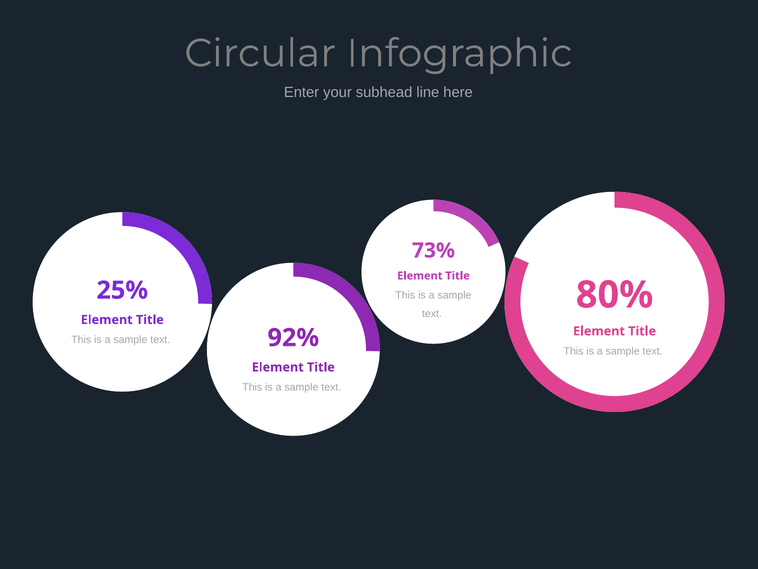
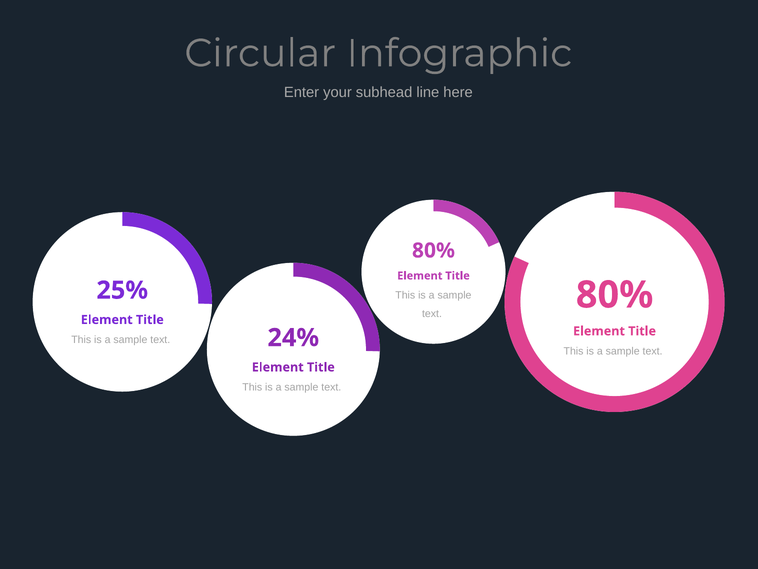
73%: 73% -> 80% (433, 250)
92%: 92% -> 24% (293, 337)
